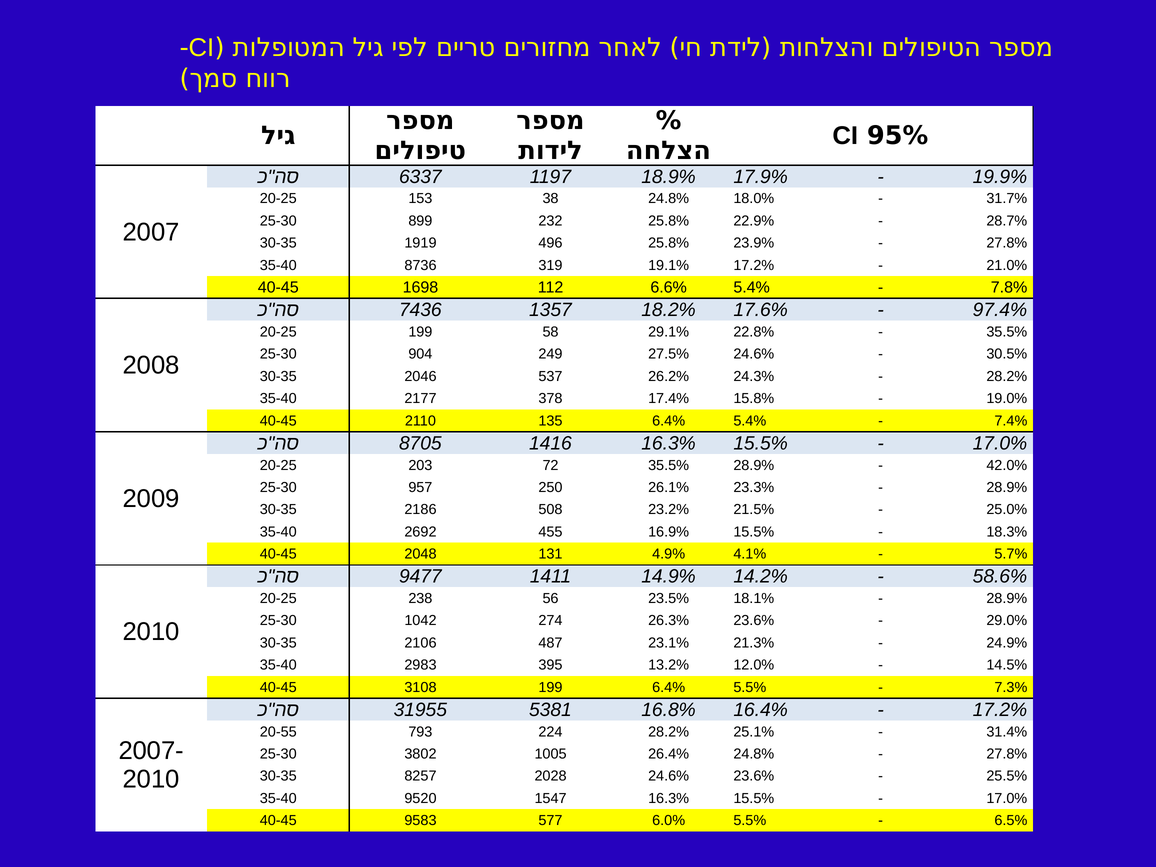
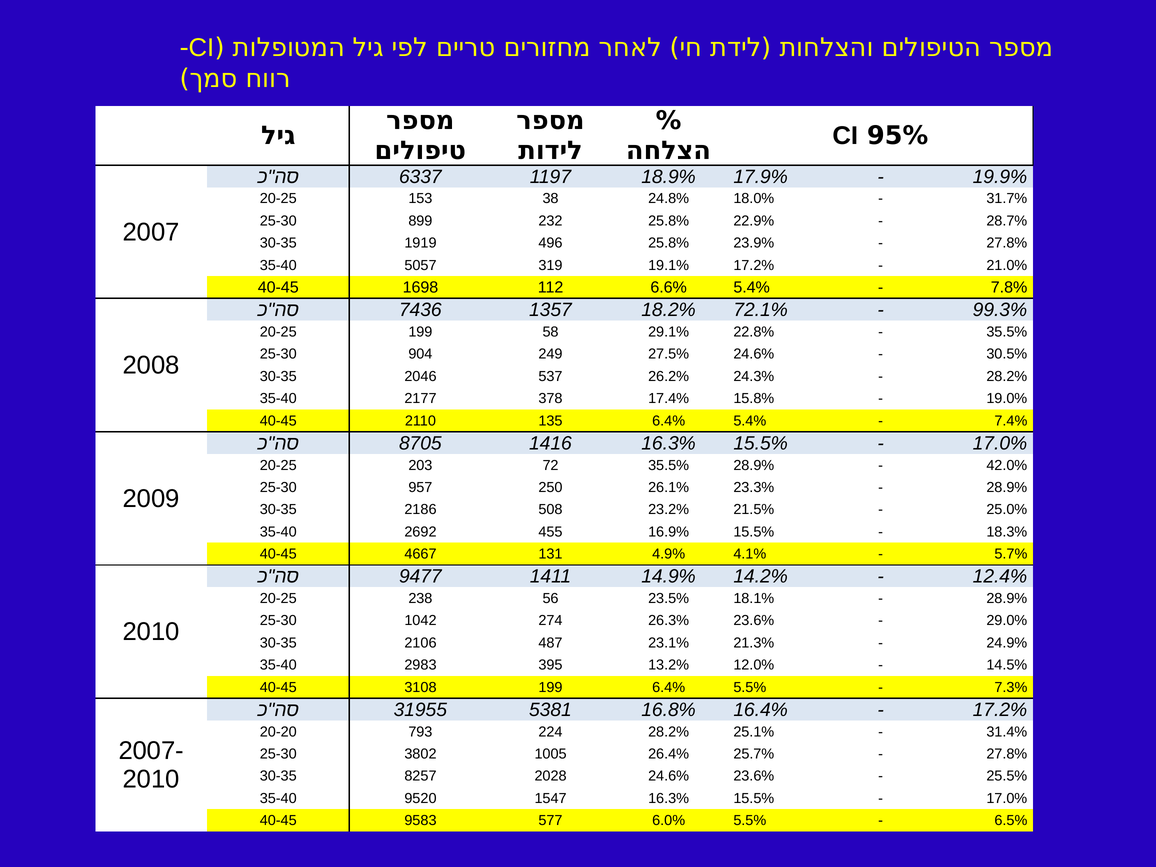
8736: 8736 -> 5057 (420, 265)
17.6%: 17.6% -> 72.1% (761, 310)
97.4%: 97.4% -> 99.3% (1000, 310)
2048: 2048 -> 4667 (420, 554)
58.6%: 58.6% -> 12.4% (1000, 576)
20-55: 20-55 -> 20-20 (278, 732)
26.4% 24.8%: 24.8% -> 25.7% (754, 754)
